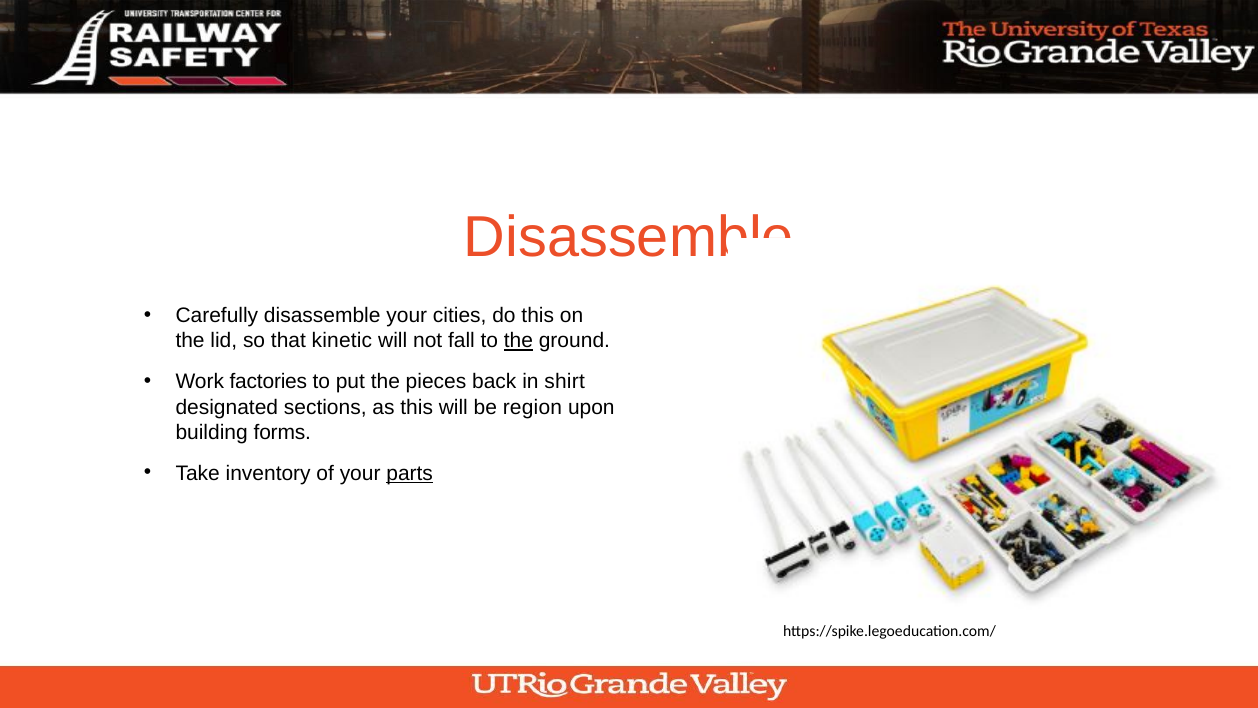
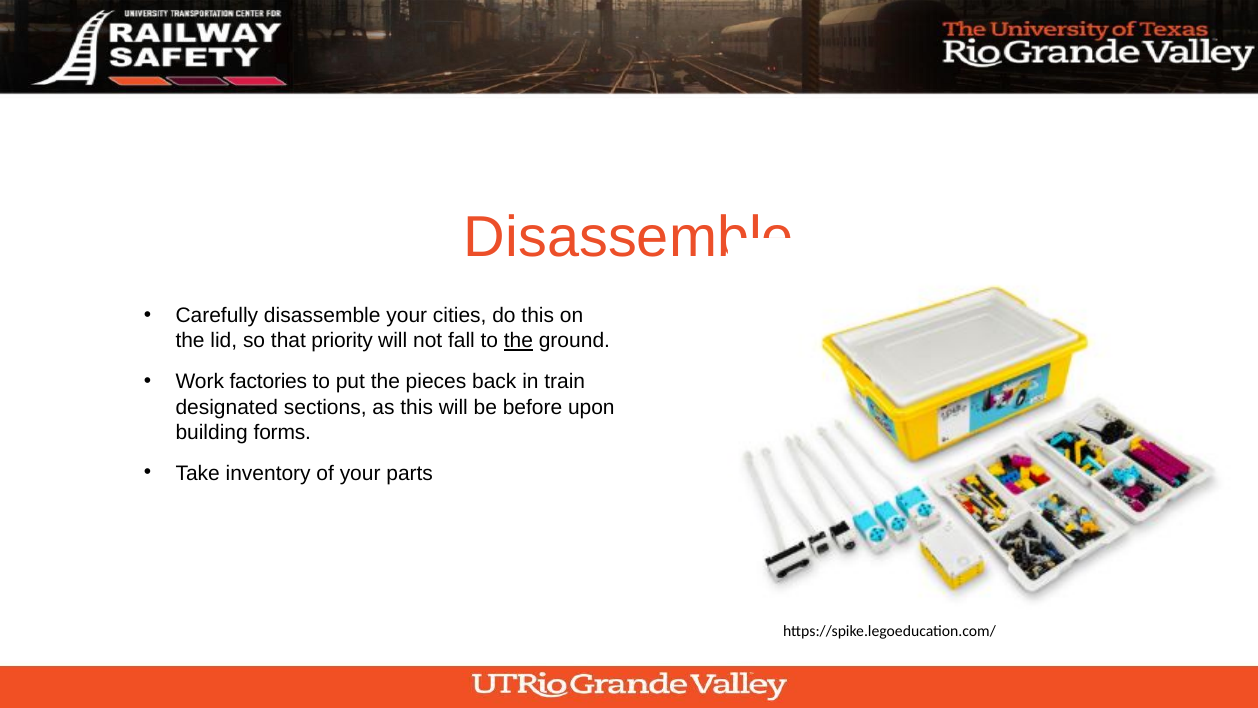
kinetic: kinetic -> priority (342, 341)
shirt: shirt -> train (565, 382)
region: region -> before (533, 407)
parts underline: present -> none (410, 473)
